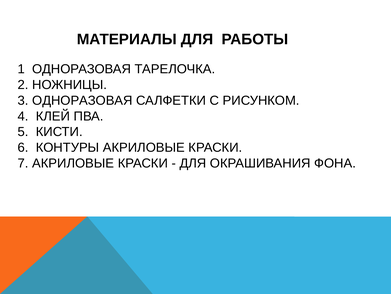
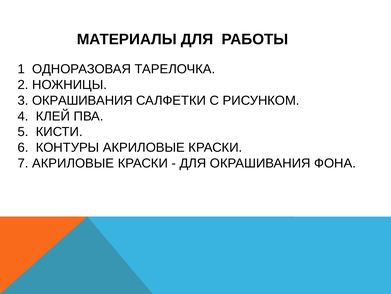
3 ОДНОРАЗОВАЯ: ОДНОРАЗОВАЯ -> ОКРАШИВАНИЯ (82, 100)
